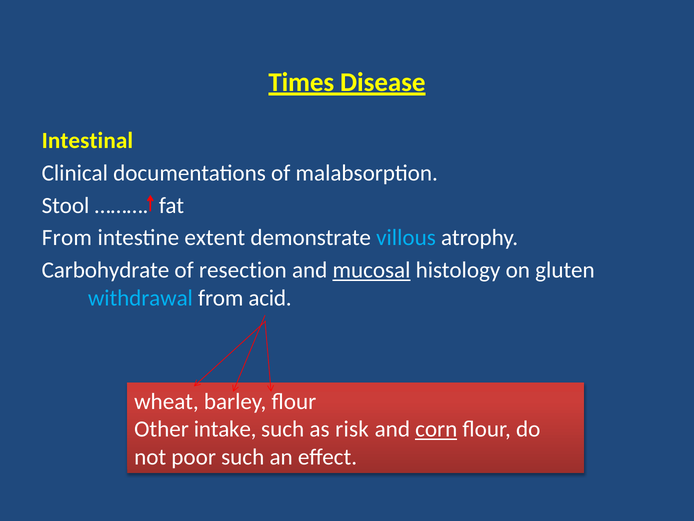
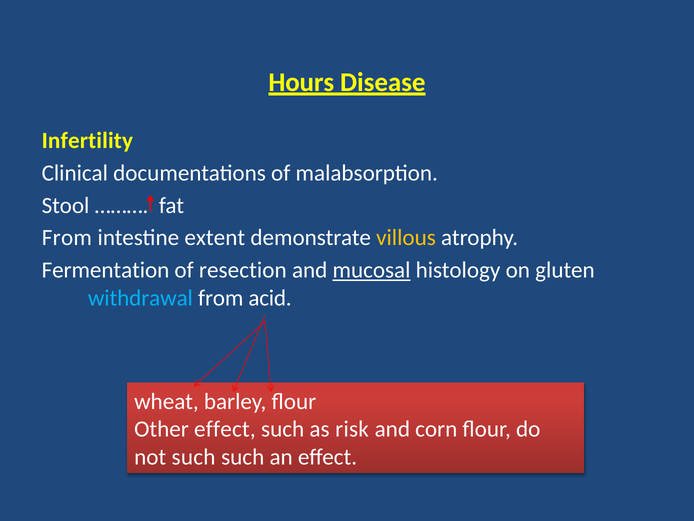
Times: Times -> Hours (301, 82)
Intestinal: Intestinal -> Infertility (87, 140)
villous colour: light blue -> yellow (406, 238)
Carbohydrate: Carbohydrate -> Fermentation (105, 270)
Other intake: intake -> effect (225, 429)
corn underline: present -> none (436, 429)
not poor: poor -> such (194, 457)
